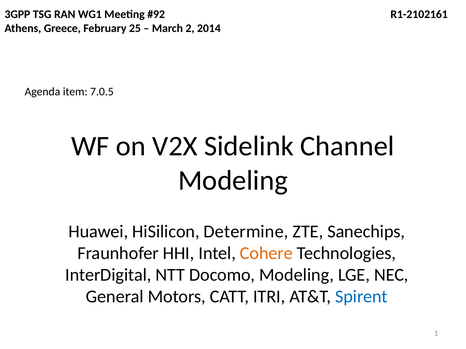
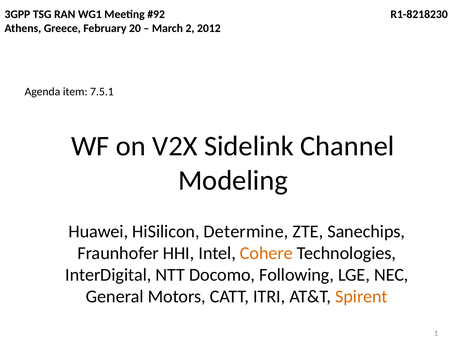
R1-2102161: R1-2102161 -> R1-8218230 (419, 14)
25: 25 -> 20 (135, 28)
2014: 2014 -> 2012 (209, 28)
7.0.5: 7.0.5 -> 7.5.1 (102, 92)
Docomo Modeling: Modeling -> Following (297, 275)
Spirent colour: blue -> orange (361, 297)
